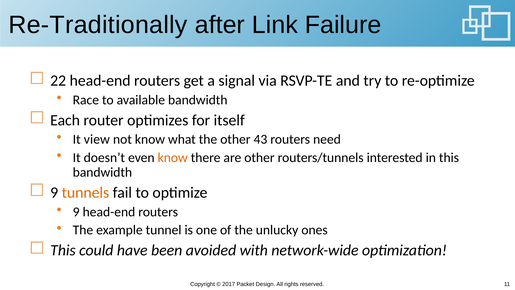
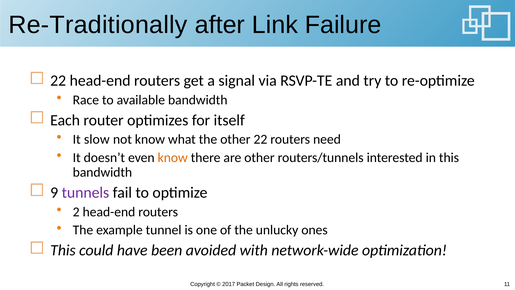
view: view -> slow (97, 139)
other 43: 43 -> 22 (260, 139)
tunnels colour: orange -> purple (85, 192)
9: 9 -> 2 (76, 212)
